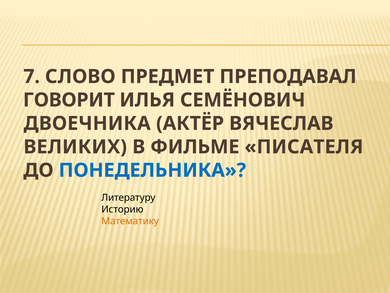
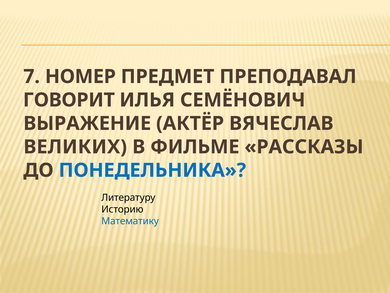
СЛОВО: СЛОВО -> НОМЕР (80, 76)
ДВОЕЧНИКА: ДВОЕЧНИКА -> ВЫРАЖЕНИЕ (87, 123)
ПИСАТЕЛЯ: ПИСАТЕЛЯ -> РАССКАЗЫ (304, 147)
Математику colour: orange -> blue (130, 221)
